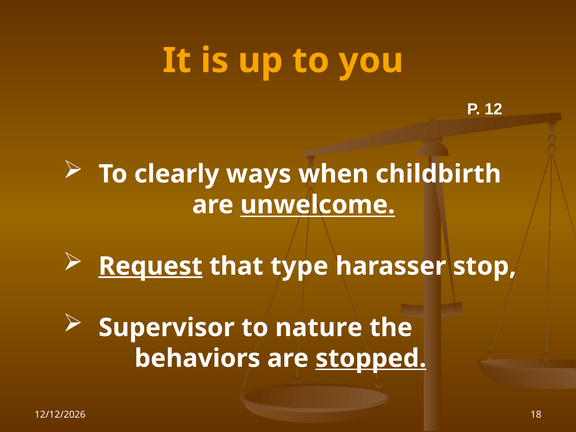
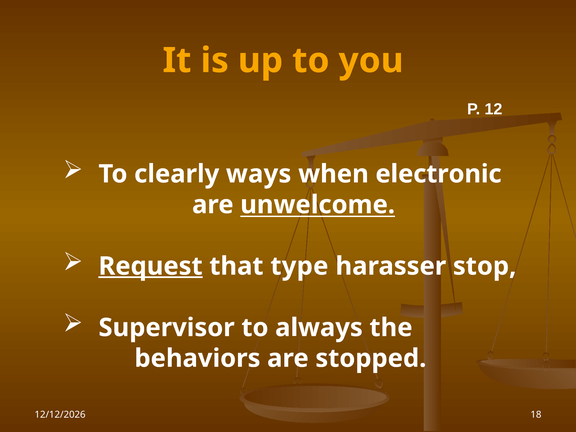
childbirth: childbirth -> electronic (439, 174)
nature: nature -> always (319, 328)
stopped underline: present -> none (371, 358)
